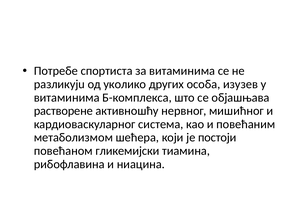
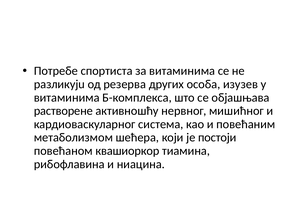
уколико: уколико -> резерва (125, 84)
гликемијски: гликемијски -> квашиоркор (127, 151)
